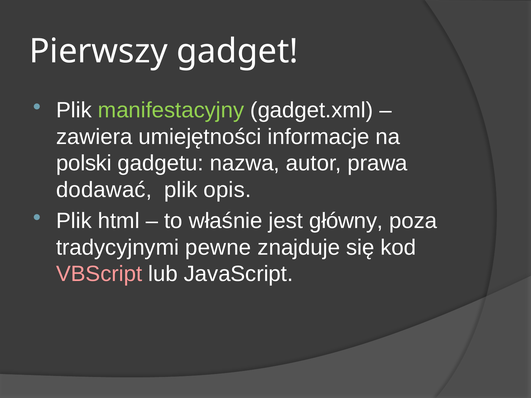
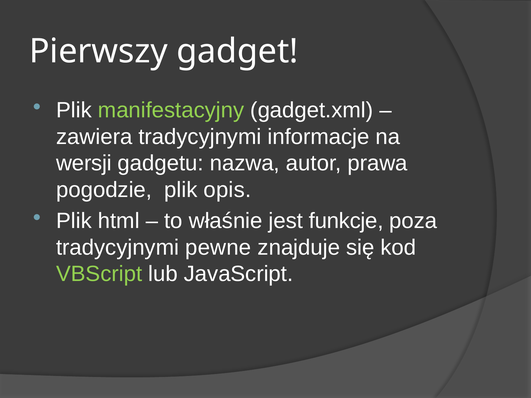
zawiera umiejętności: umiejętności -> tradycyjnymi (200, 137)
polski: polski -> wersji (84, 163)
dodawać: dodawać -> pogodzie (104, 190)
główny: główny -> funkcje (346, 221)
VBScript colour: pink -> light green (99, 274)
